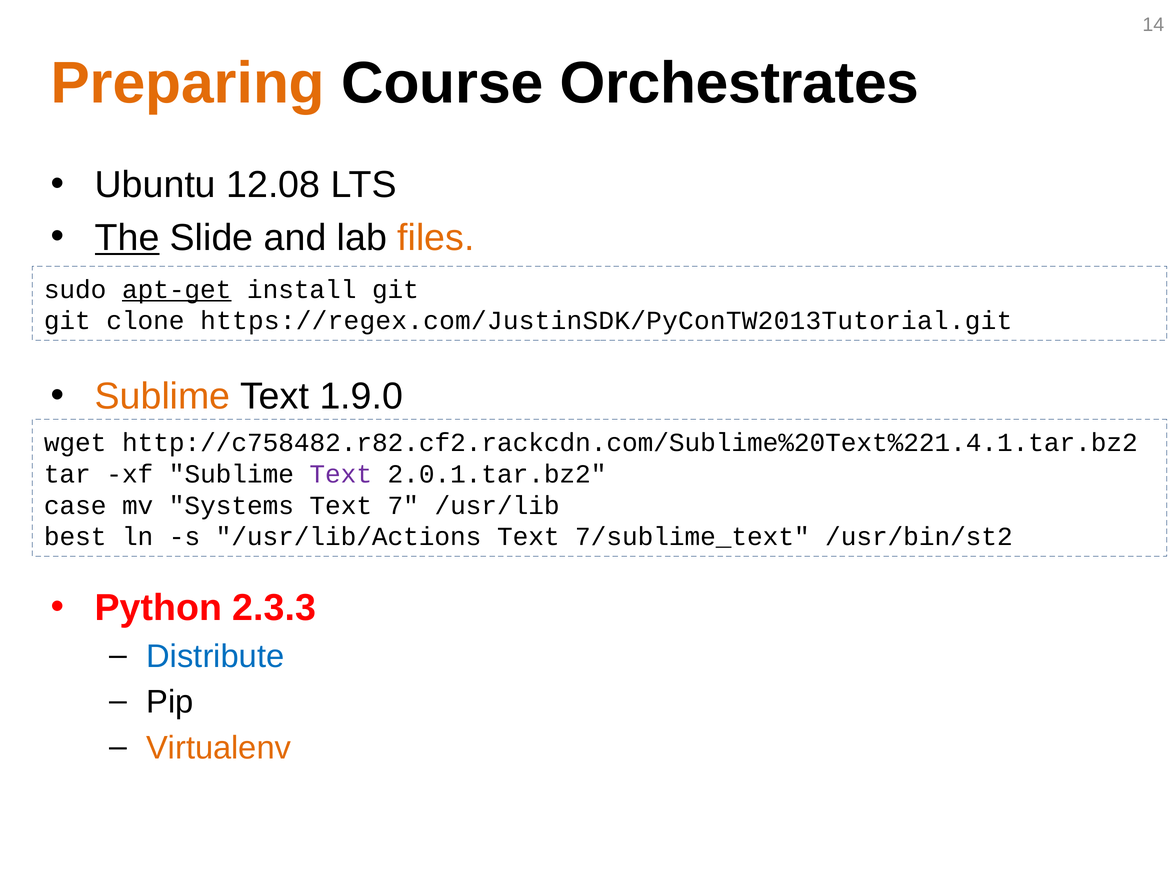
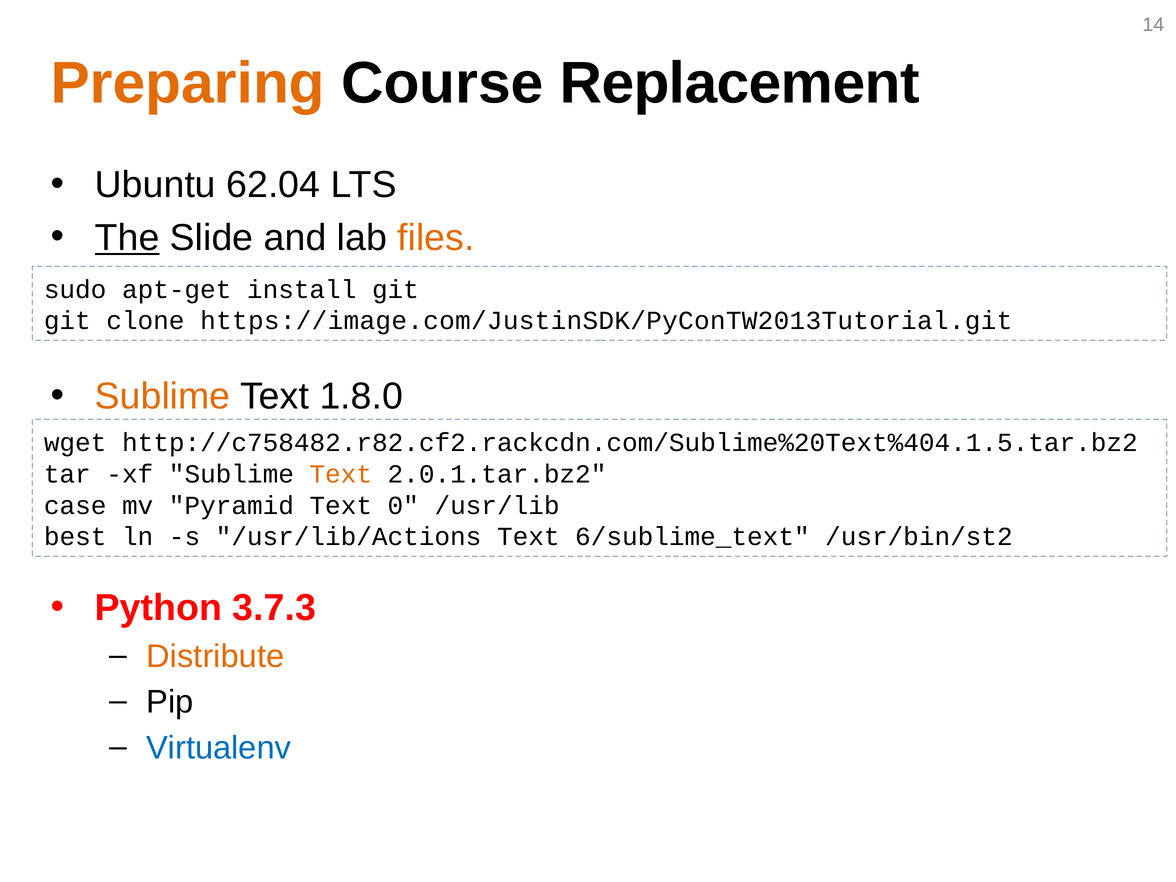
Orchestrates: Orchestrates -> Replacement (740, 83)
12.08: 12.08 -> 62.04 (273, 185)
apt-get underline: present -> none (177, 290)
https://regex.com/JustinSDK/PyConTW2013Tutorial.git: https://regex.com/JustinSDK/PyConTW2013Tutorial.git -> https://image.com/JustinSDK/PyConTW2013Tutorial.git (606, 321)
1.9.0: 1.9.0 -> 1.8.0 (361, 396)
http://c758482.r82.cf2.rackcdn.com/Sublime%20Text%221.4.1.tar.bz2: http://c758482.r82.cf2.rackcdn.com/Sublime%20Text%221.4.1.tar.bz2 -> http://c758482.r82.cf2.rackcdn.com/Sublime%20Text%404.1.5.tar.bz2 (630, 443)
Text colour: purple -> orange (341, 474)
Systems: Systems -> Pyramid (231, 505)
7: 7 -> 0 (403, 505)
7/sublime_text: 7/sublime_text -> 6/sublime_text (692, 537)
2.3.3: 2.3.3 -> 3.7.3 (274, 608)
Distribute colour: blue -> orange (215, 656)
Virtualenv colour: orange -> blue (219, 748)
